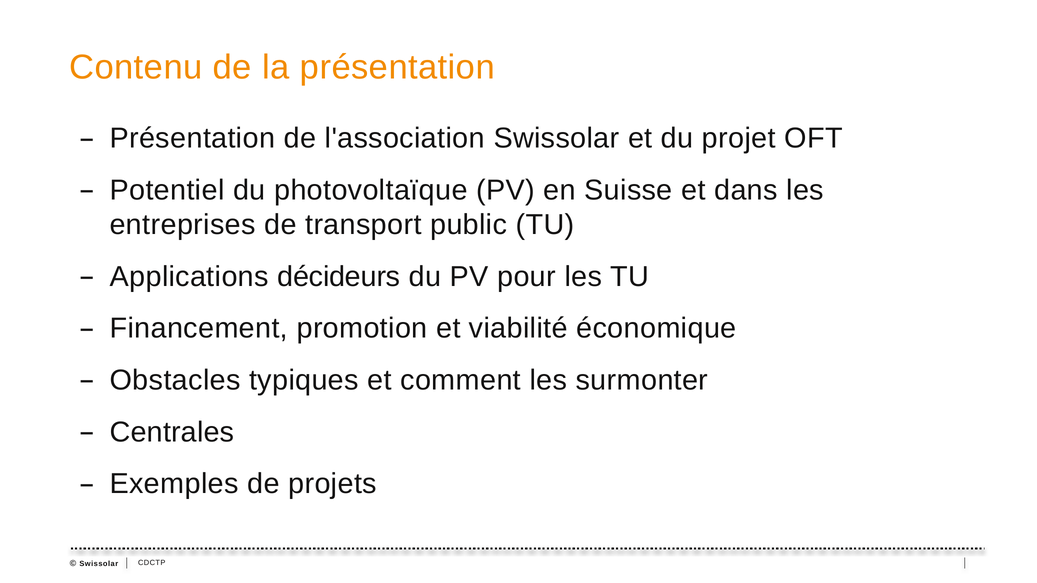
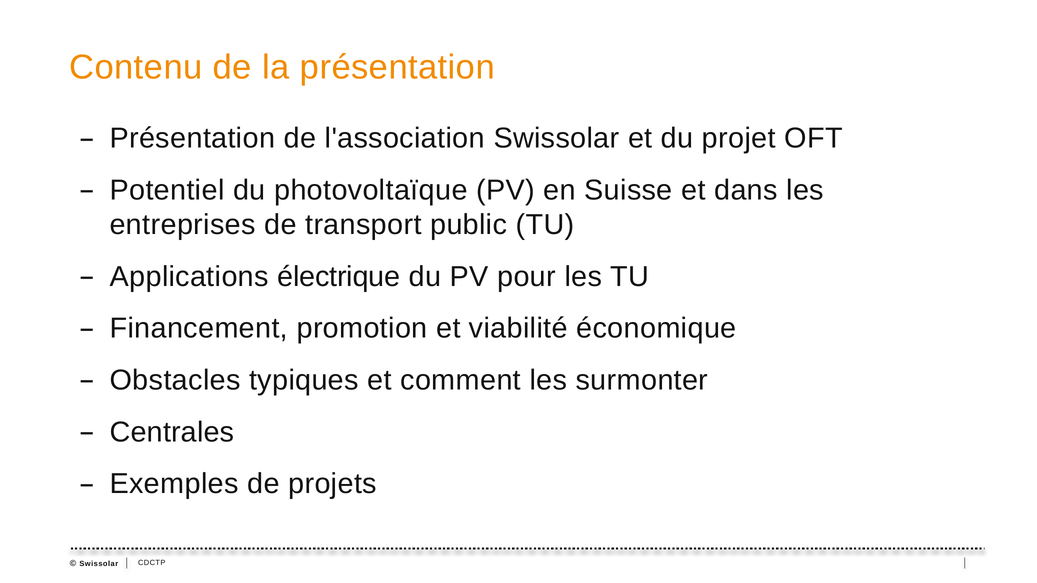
décideurs: décideurs -> électrique (339, 277)
